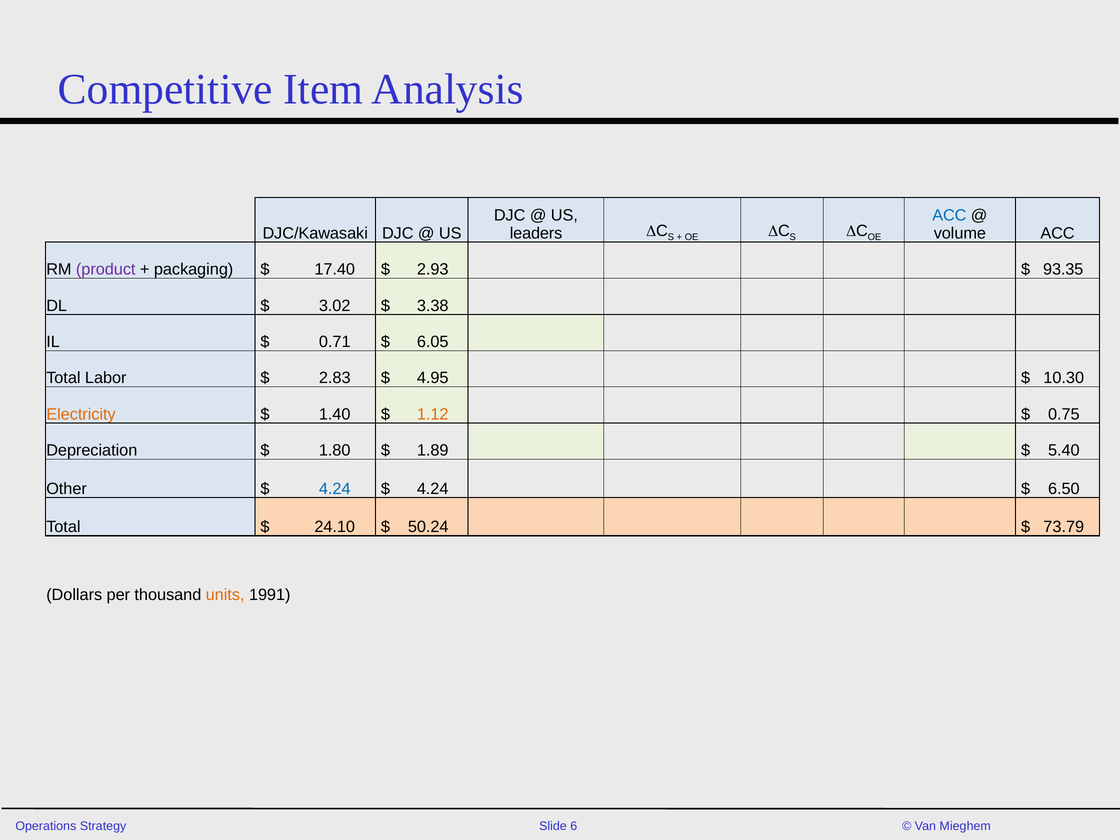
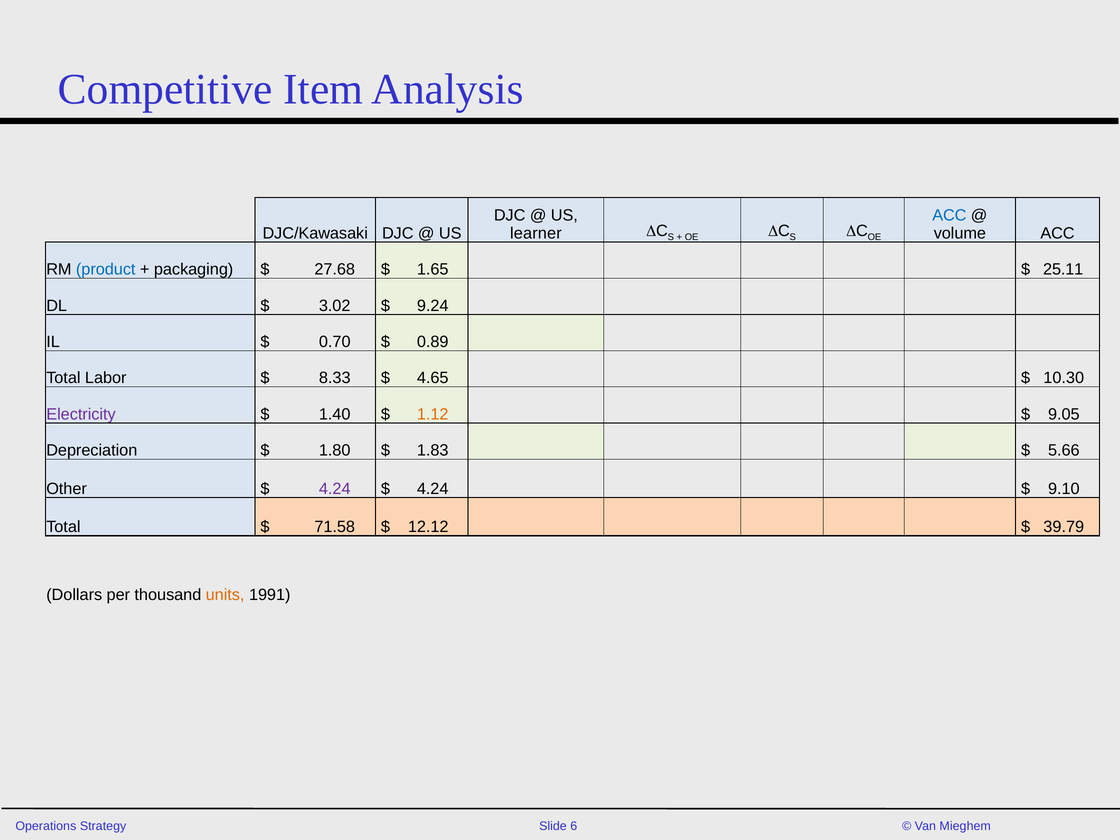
leaders: leaders -> learner (536, 233)
product colour: purple -> blue (106, 269)
17.40: 17.40 -> 27.68 (335, 269)
2.93: 2.93 -> 1.65 (433, 269)
93.35: 93.35 -> 25.11 (1063, 269)
3.38: 3.38 -> 9.24 (433, 306)
0.71: 0.71 -> 0.70 (335, 342)
6.05: 6.05 -> 0.89 (433, 342)
2.83: 2.83 -> 8.33 (335, 378)
4.95: 4.95 -> 4.65 (433, 378)
Electricity colour: orange -> purple (81, 414)
0.75: 0.75 -> 9.05 (1064, 414)
1.89: 1.89 -> 1.83 (433, 450)
5.40: 5.40 -> 5.66 (1064, 450)
4.24 colour: blue -> purple (335, 489)
6.50: 6.50 -> 9.10 (1064, 489)
24.10: 24.10 -> 71.58 (335, 527)
50.24: 50.24 -> 12.12 (428, 527)
73.79: 73.79 -> 39.79 (1064, 527)
